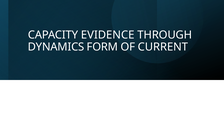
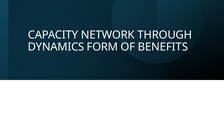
EVIDENCE: EVIDENCE -> NETWORK (108, 35)
CURRENT: CURRENT -> BENEFITS (163, 47)
